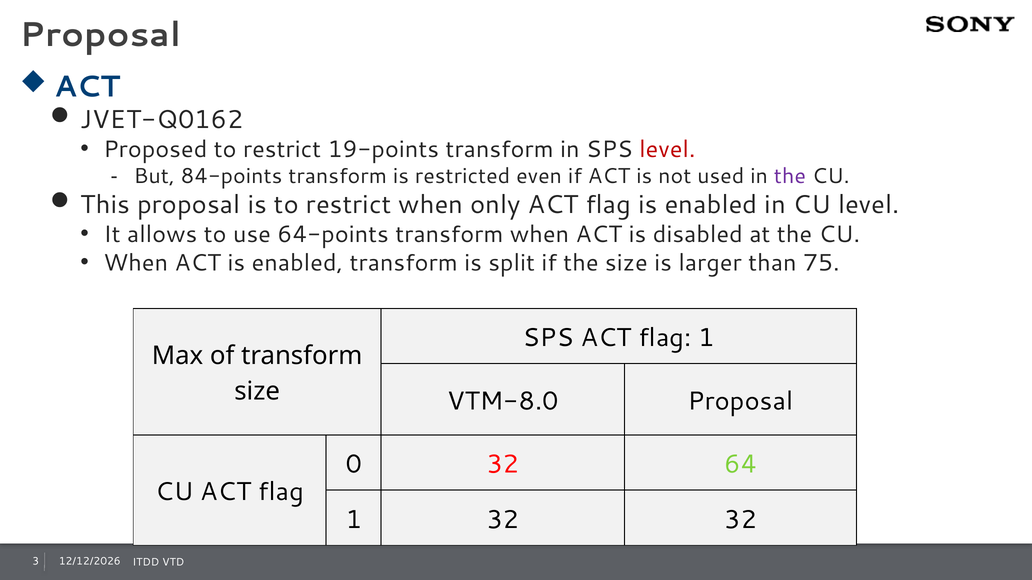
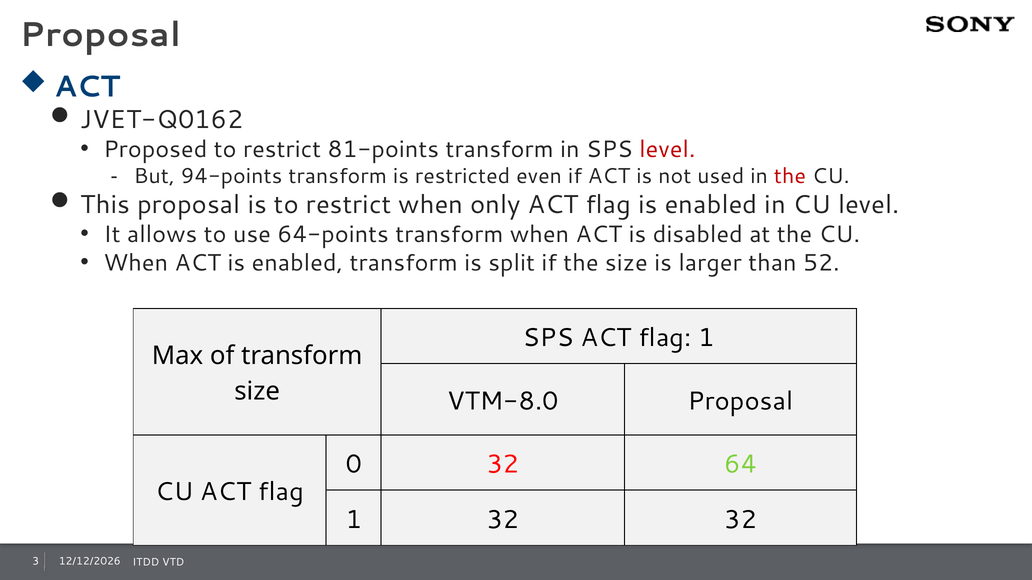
19-points: 19-points -> 81-points (383, 149)
84-points: 84-points -> 94-points (232, 176)
the colour: purple -> red (790, 176)
75: 75 -> 52 (821, 263)
